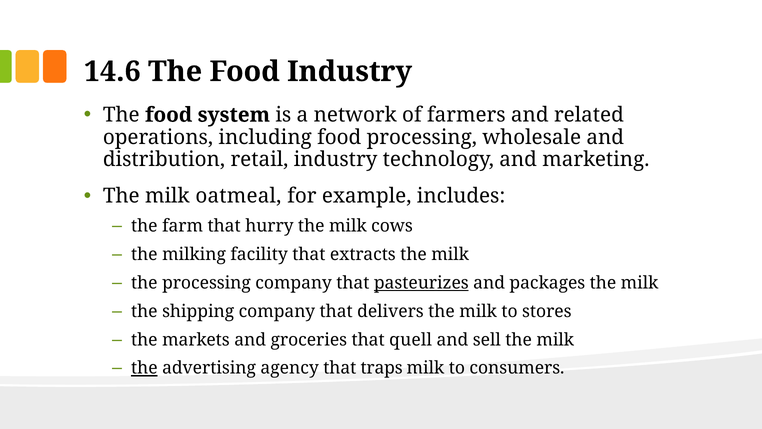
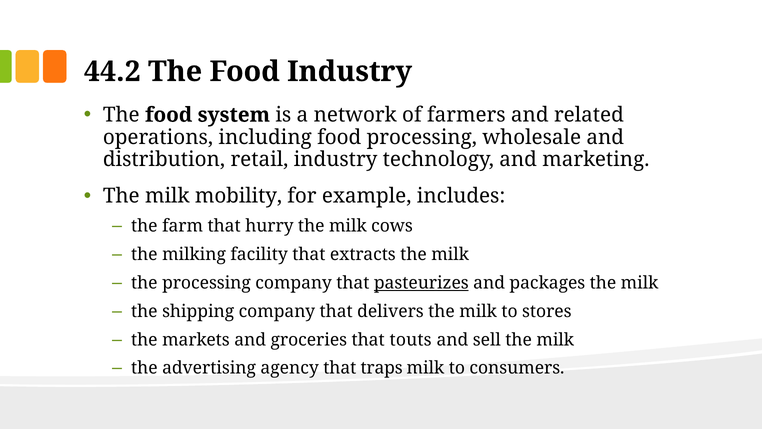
14.6: 14.6 -> 44.2 (112, 72)
oatmeal: oatmeal -> mobility (239, 196)
quell: quell -> touts (411, 340)
the underline: present -> none (144, 368)
